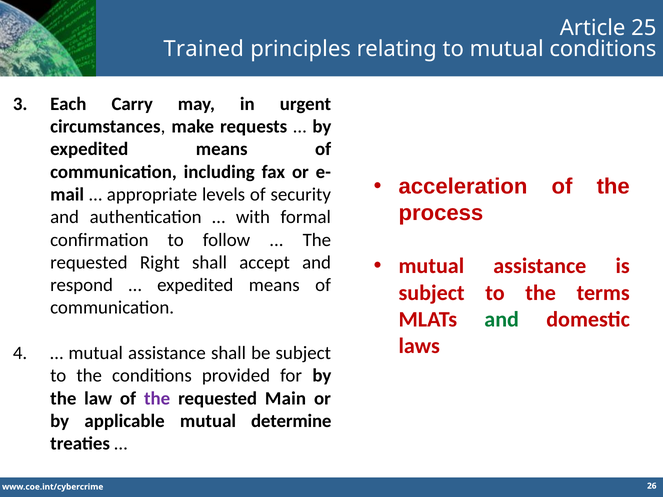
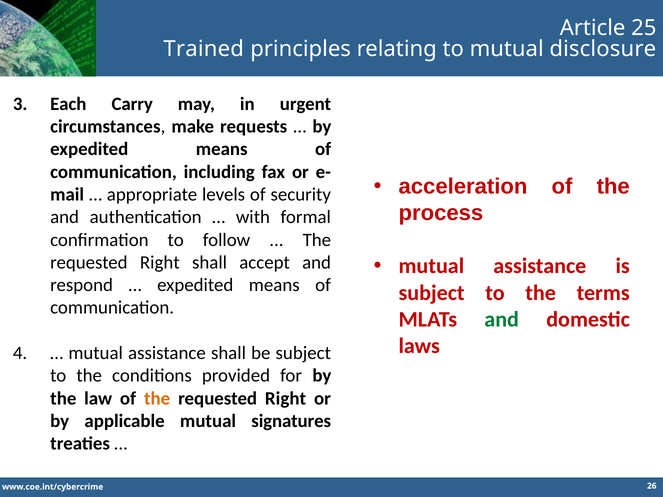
mutual conditions: conditions -> disclosure (603, 49)
the colour: purple -> orange (157, 399)
Main: Main -> Right (286, 399)
determine: determine -> signatures (291, 421)
